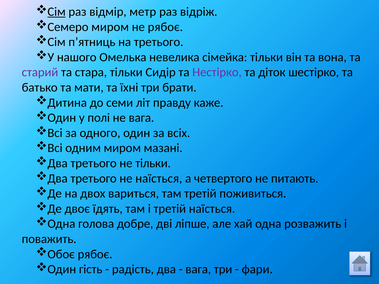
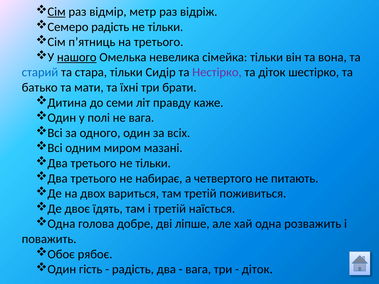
Семеро миром: миром -> радість (110, 27)
рябоє: рябоє -> тільки (165, 27)
нашого underline: none -> present (77, 57)
старий colour: purple -> blue (40, 72)
не наїсться: наїсться -> набирає (159, 179)
фари: фари -> діток (257, 269)
